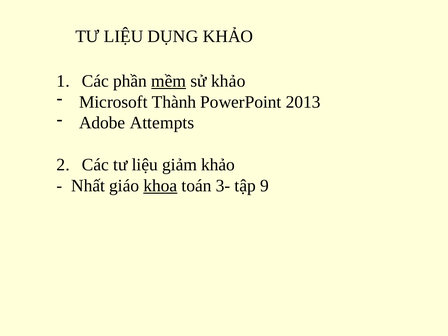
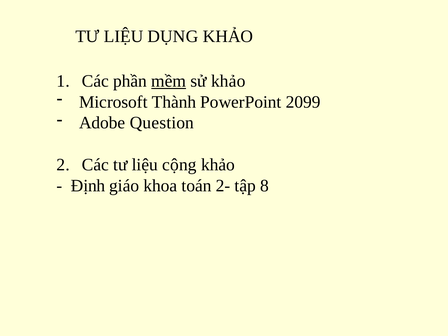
2013: 2013 -> 2099 (303, 102)
Attempts: Attempts -> Question (162, 123)
giảm: giảm -> cộng (179, 165)
Nhất: Nhất -> Định (88, 186)
khoa underline: present -> none (160, 186)
3-: 3- -> 2- (223, 186)
9: 9 -> 8 (265, 186)
